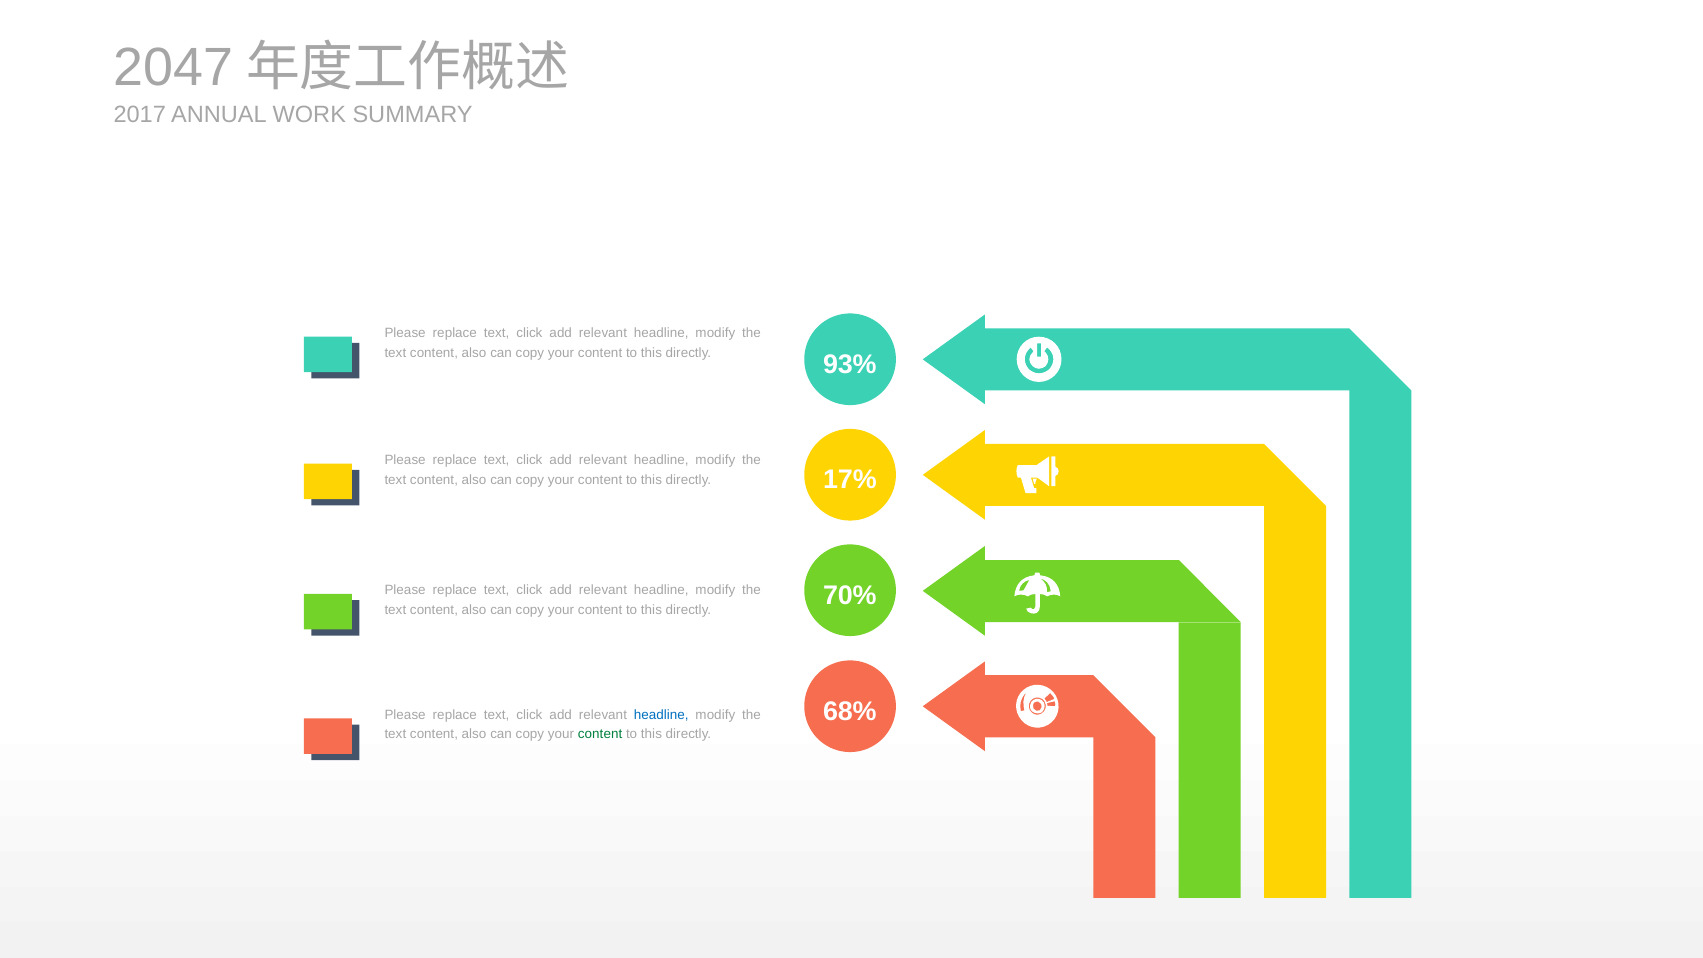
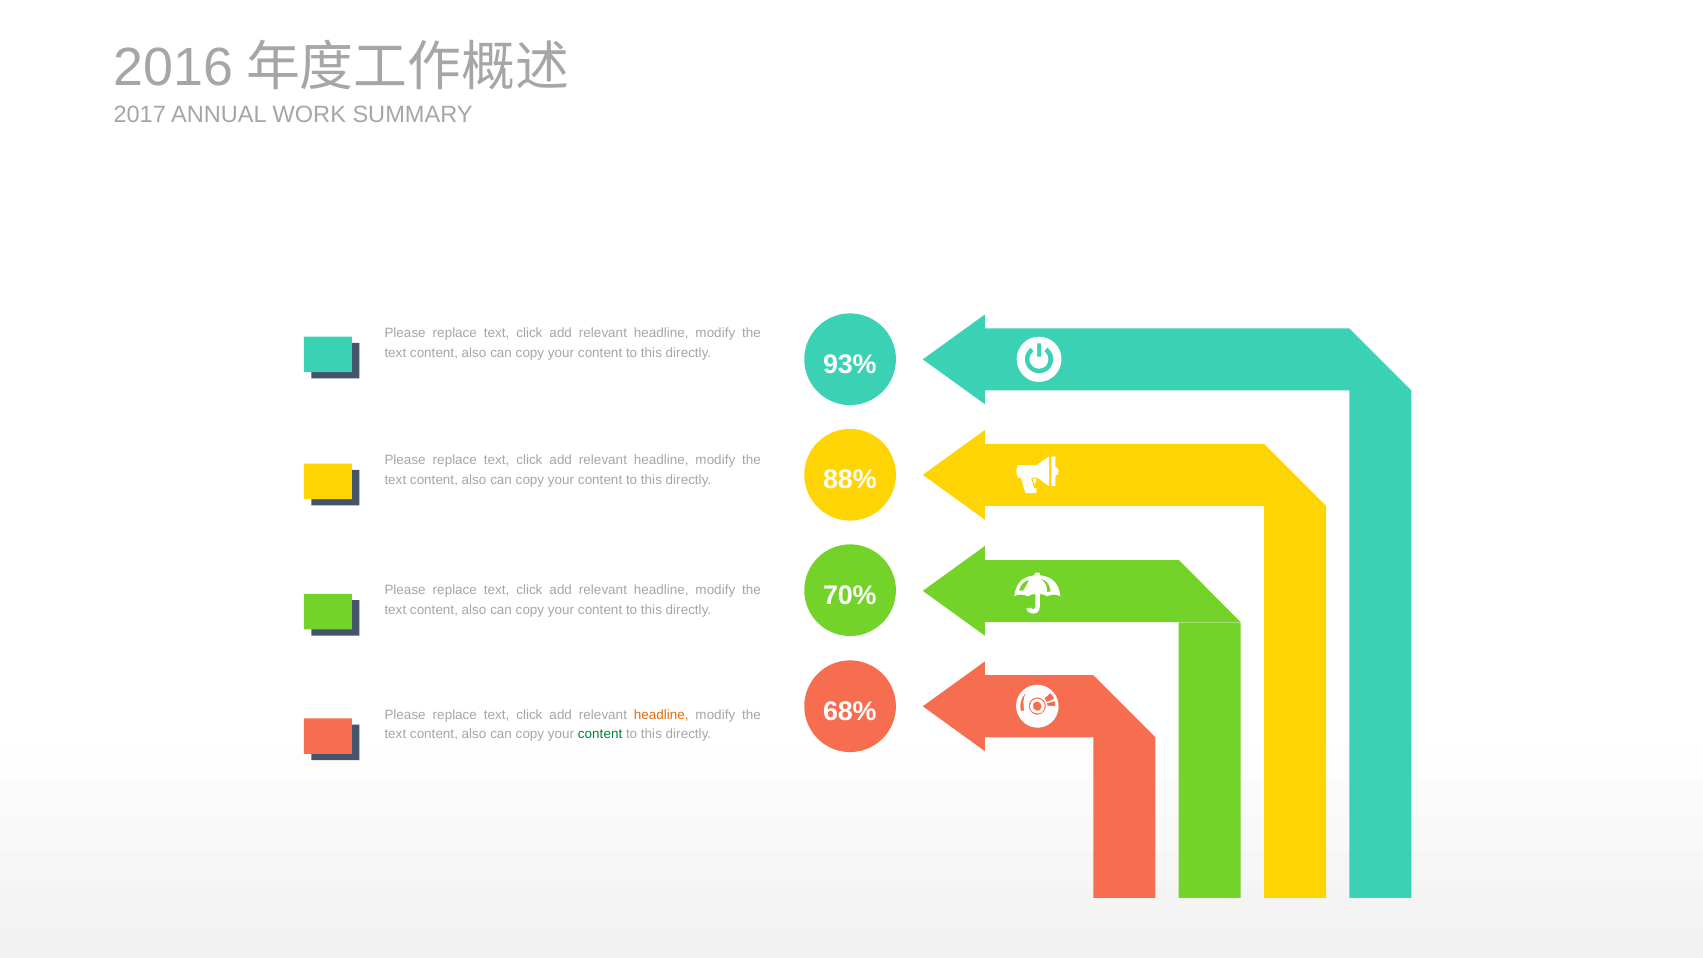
2047: 2047 -> 2016 (173, 67)
17%: 17% -> 88% (850, 480)
headline colour: blue -> orange (661, 715)
